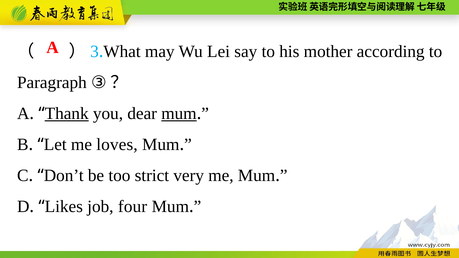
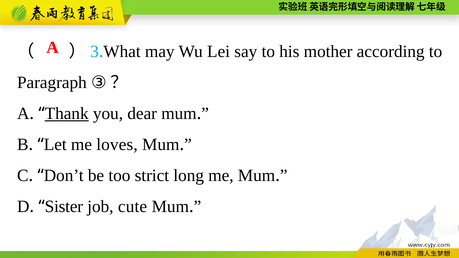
mum underline: present -> none (179, 114)
very: very -> long (189, 176)
Likes: Likes -> Sister (64, 207)
four: four -> cute (133, 207)
